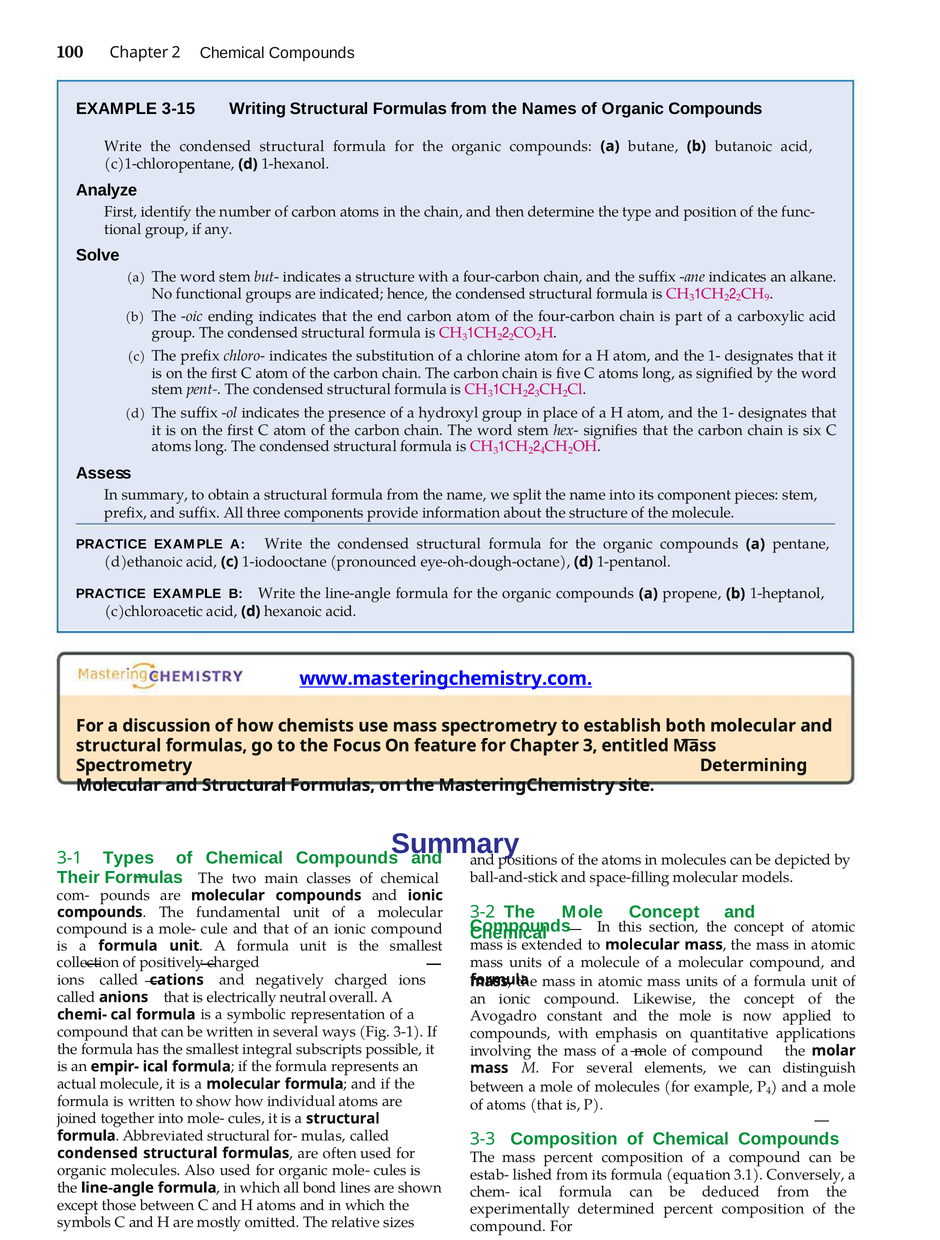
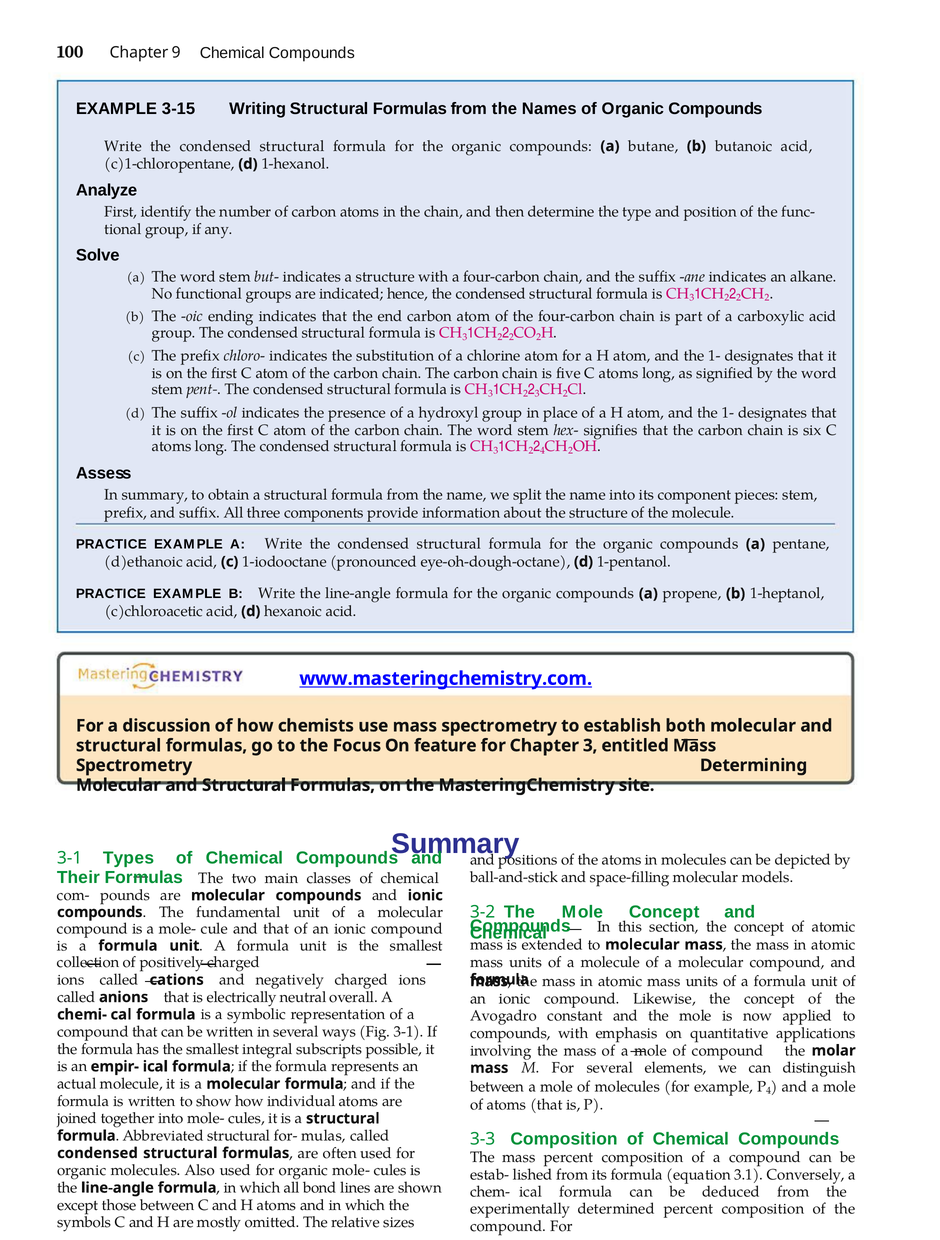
Chapter 2: 2 -> 9 (176, 53)
9: 9 -> 2 (767, 297)
